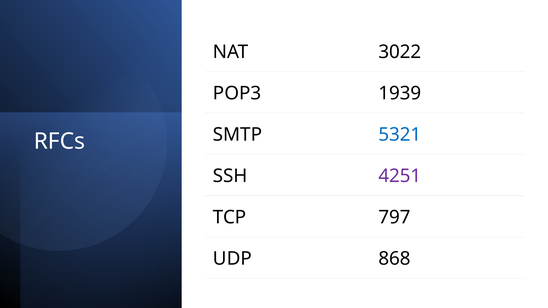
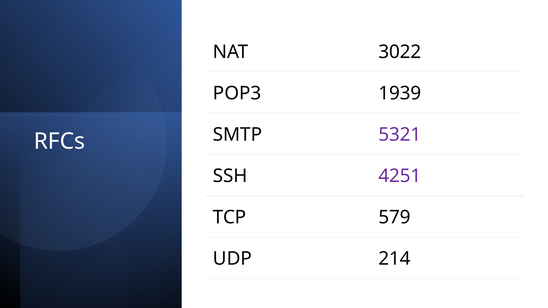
5321 colour: blue -> purple (400, 135)
797: 797 -> 579 (395, 218)
868: 868 -> 214 (395, 259)
